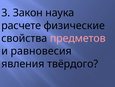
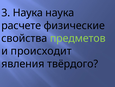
3 Закон: Закон -> Наука (28, 13)
предметов colour: pink -> light green (78, 38)
равновесия: равновесия -> происходит (41, 51)
